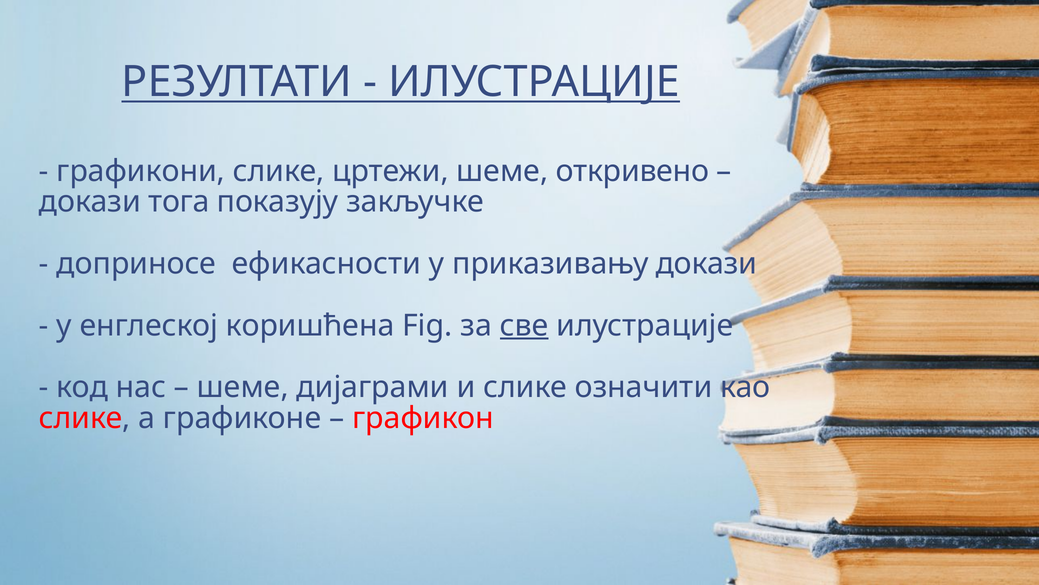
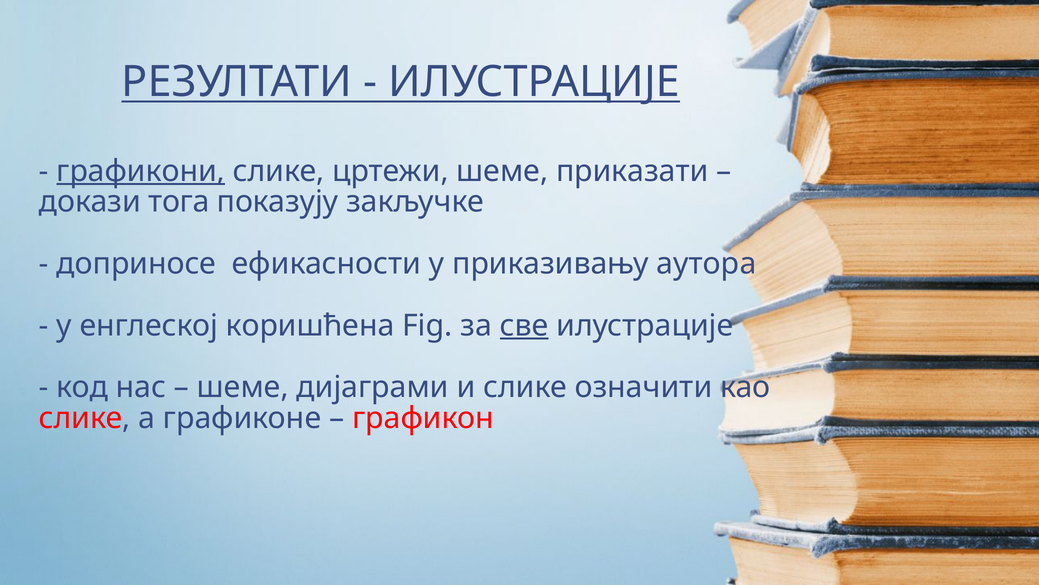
графикони underline: none -> present (141, 171)
откривено: откривено -> приказати (632, 171)
приказивању докази: докази -> аутора (706, 264)
